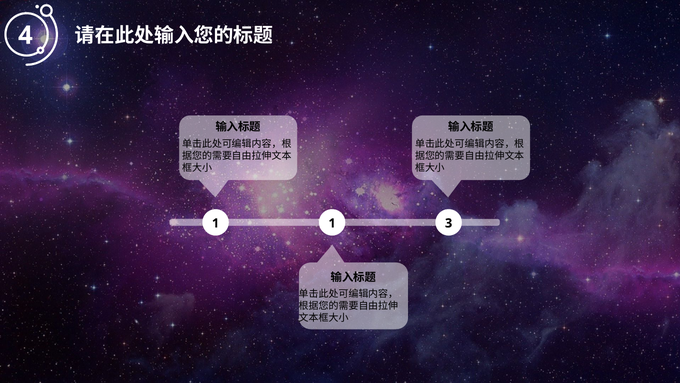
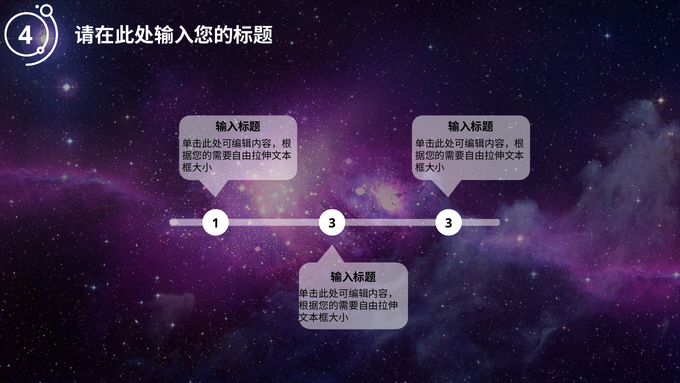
1 1: 1 -> 3 (332, 223)
